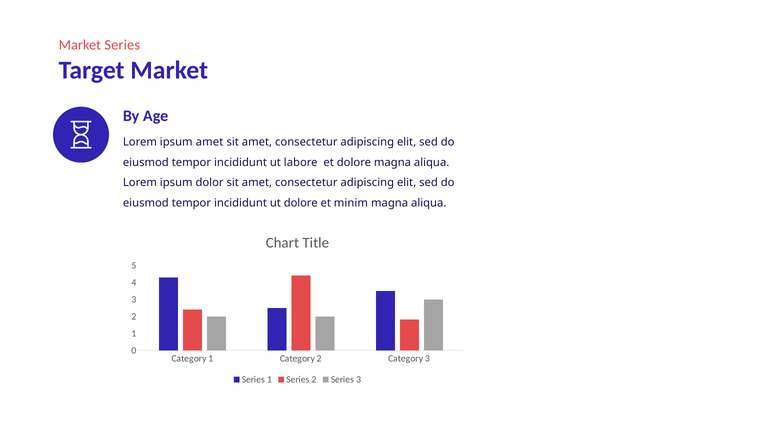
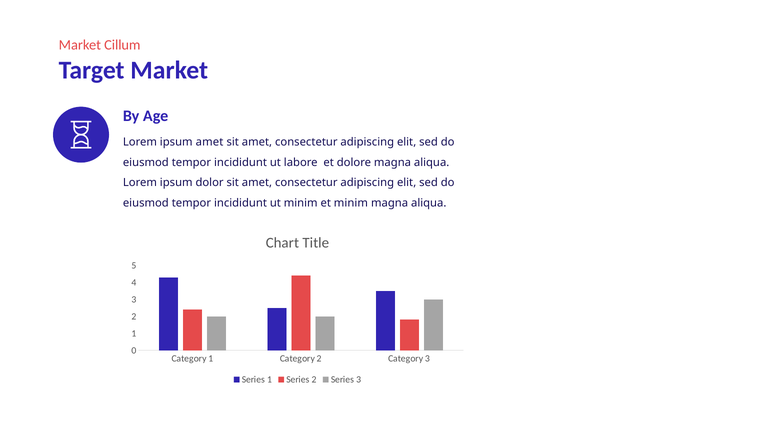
Market Series: Series -> Cillum (122, 45)
ut dolore: dolore -> minim (301, 203)
